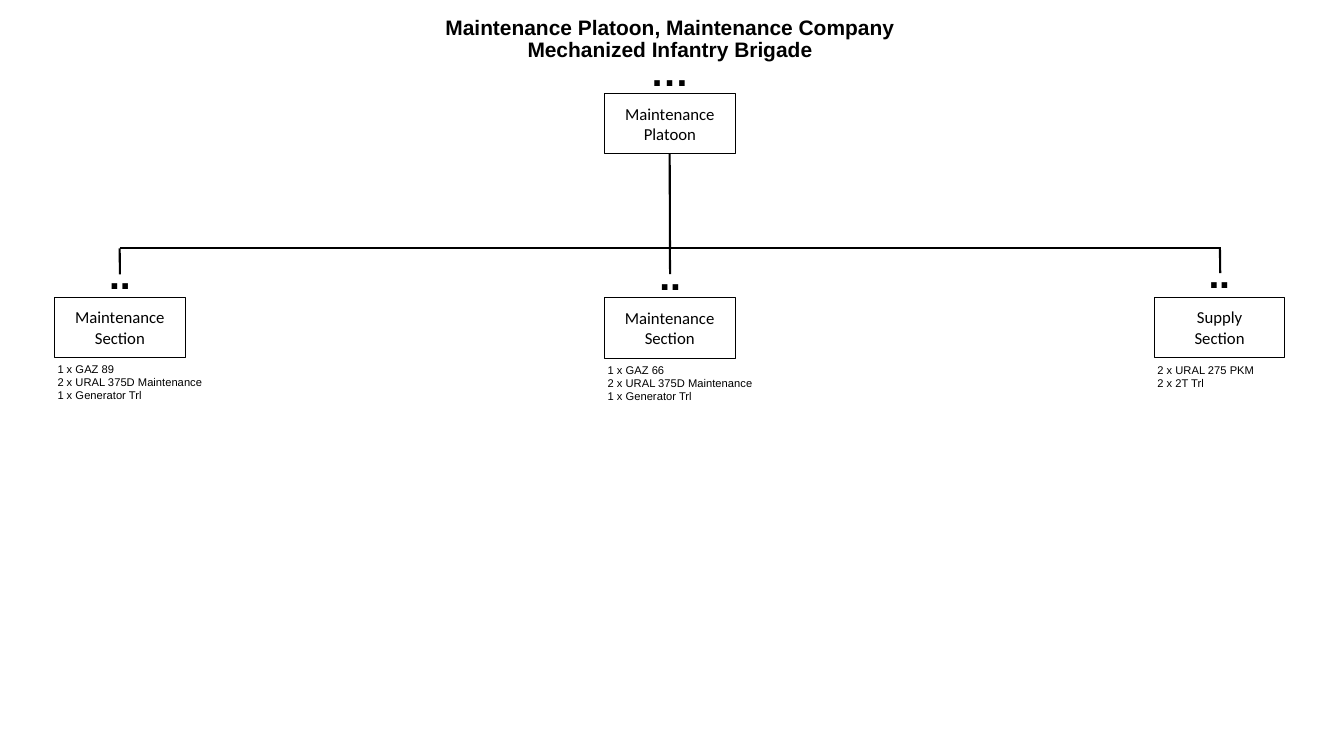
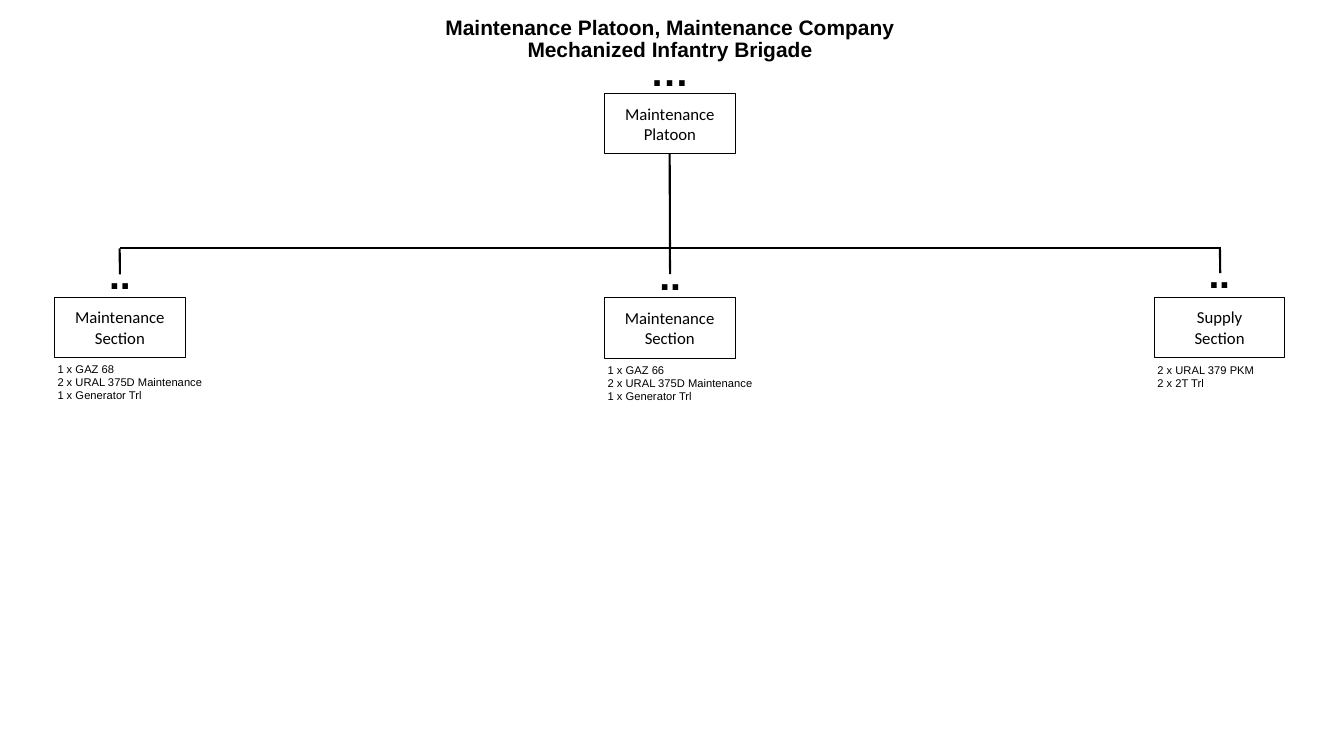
89: 89 -> 68 (108, 369)
275: 275 -> 379 (1217, 370)
